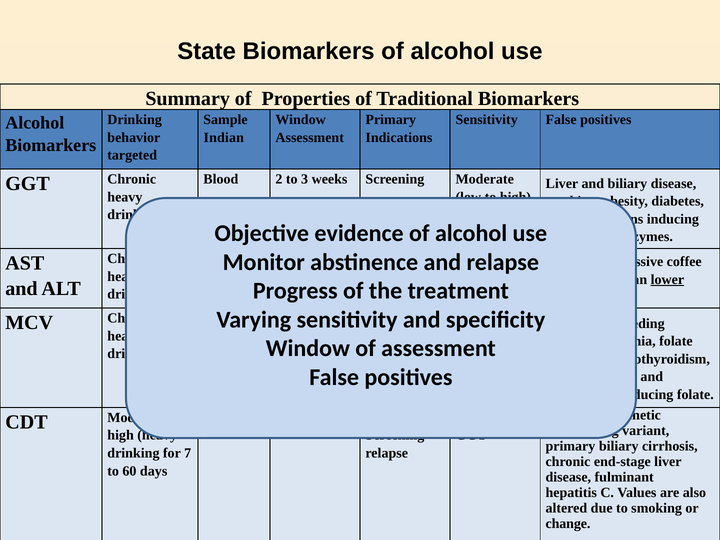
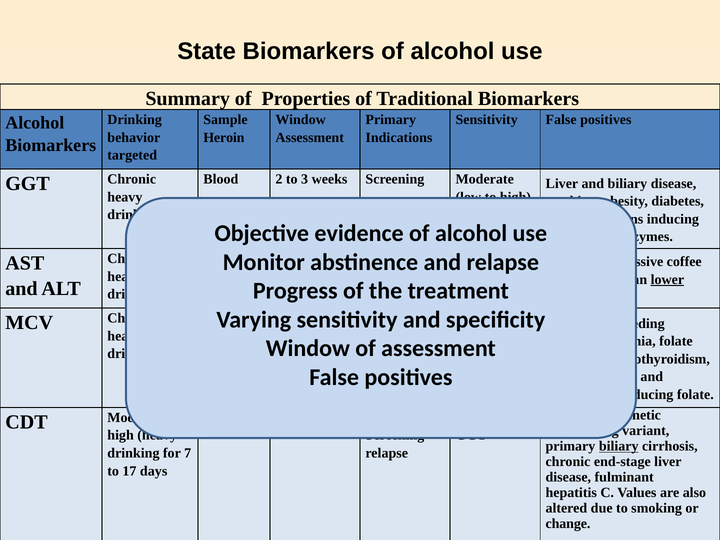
Indian: Indian -> Heroin (224, 137)
biliary underline: none -> present (619, 446)
60: 60 -> 17 (129, 471)
